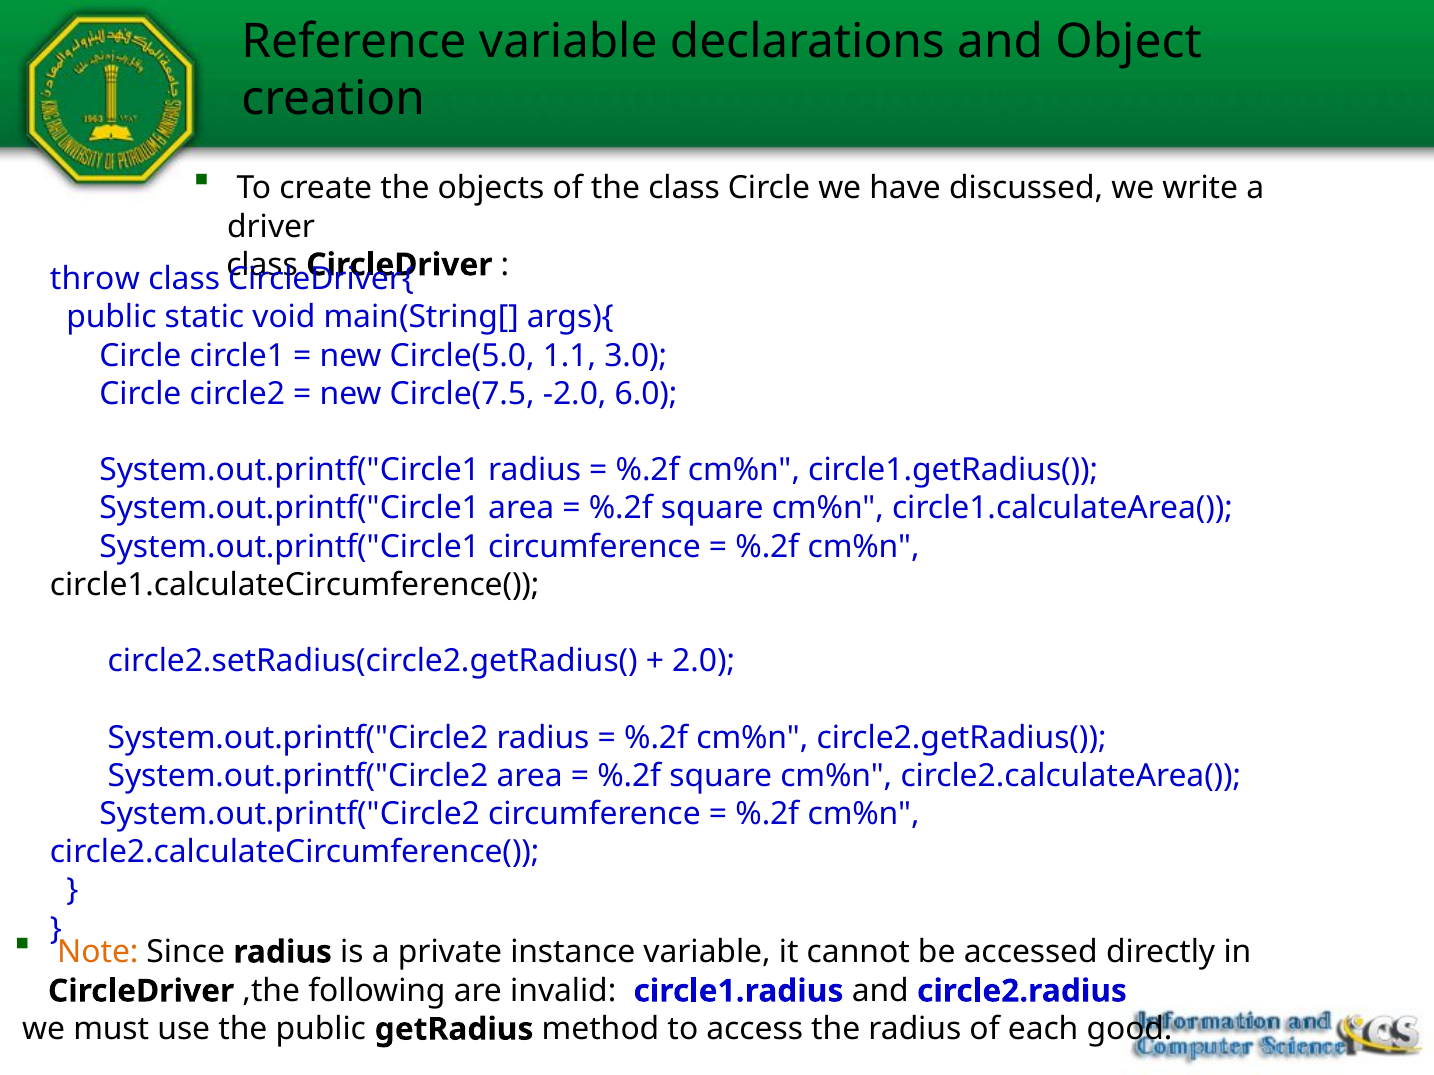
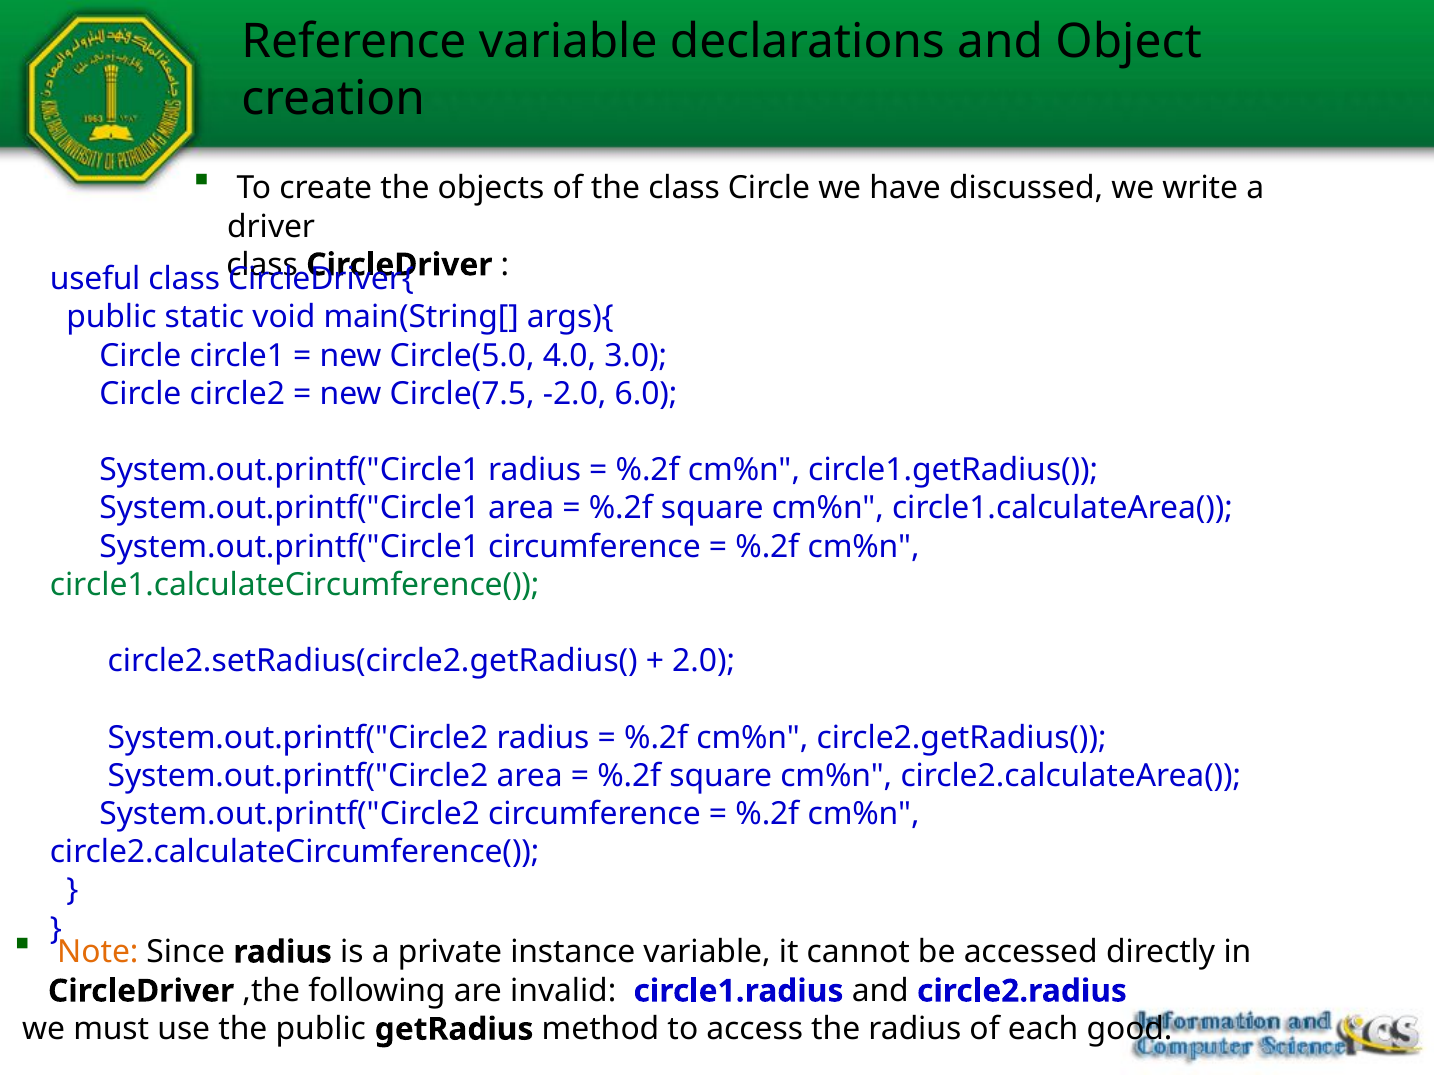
throw: throw -> useful (95, 279)
1.1: 1.1 -> 4.0 (570, 356)
circle1.calculateCircumference( colour: black -> green (295, 585)
